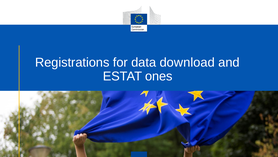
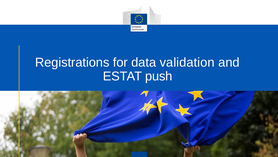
download: download -> validation (187, 62)
ones: ones -> push (159, 76)
